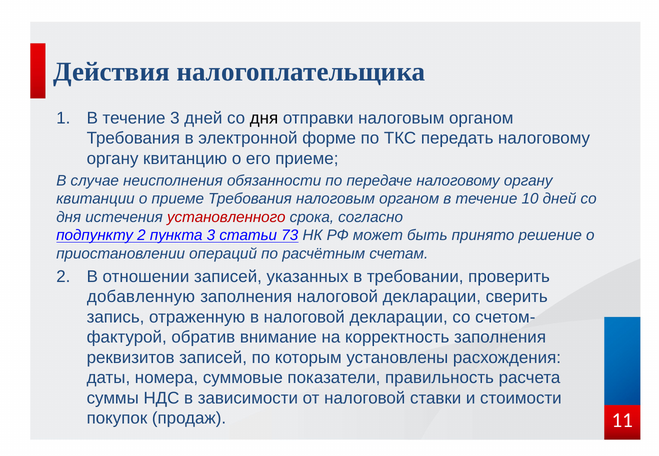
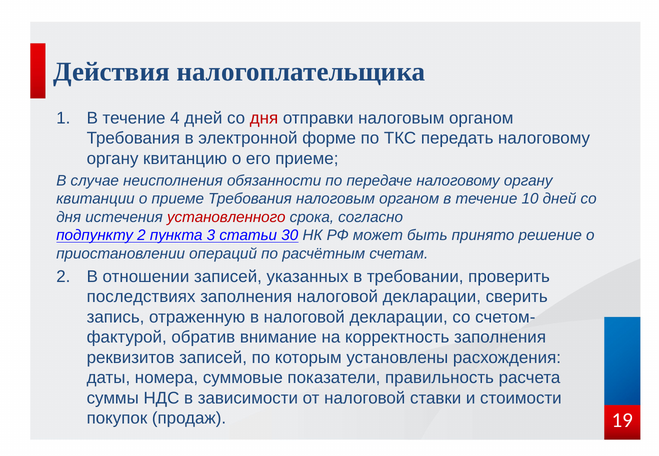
течение 3: 3 -> 4 (175, 118)
дня colour: black -> red (264, 118)
73: 73 -> 30 (290, 236)
добавленную: добавленную -> последствиях (141, 297)
11: 11 -> 19 (622, 421)
